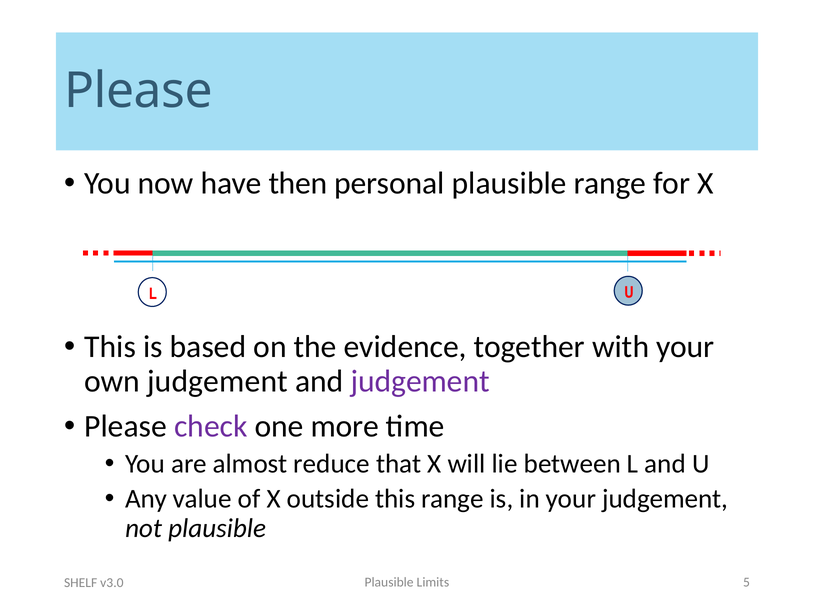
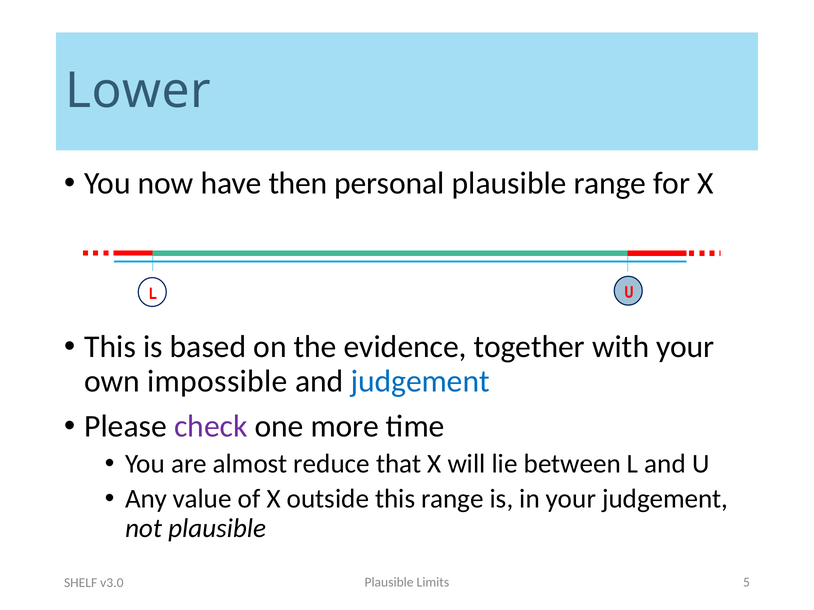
Please: Please -> Lower (138, 91)
own judgement: judgement -> impossible (217, 381)
judgement colour: purple -> blue (420, 381)
